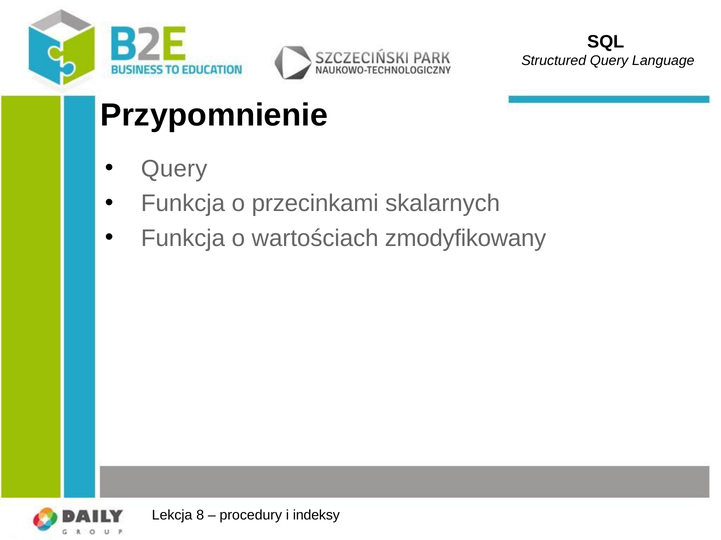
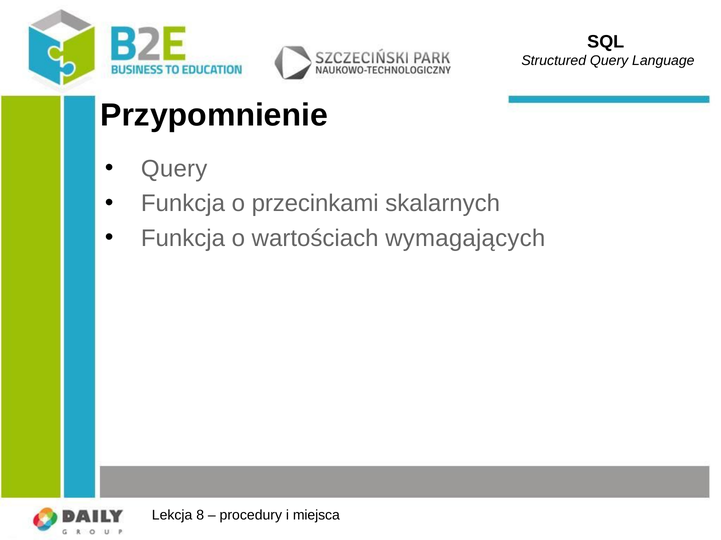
zmodyfikowany: zmodyfikowany -> wymagających (465, 239)
indeksy: indeksy -> miejsca (316, 516)
